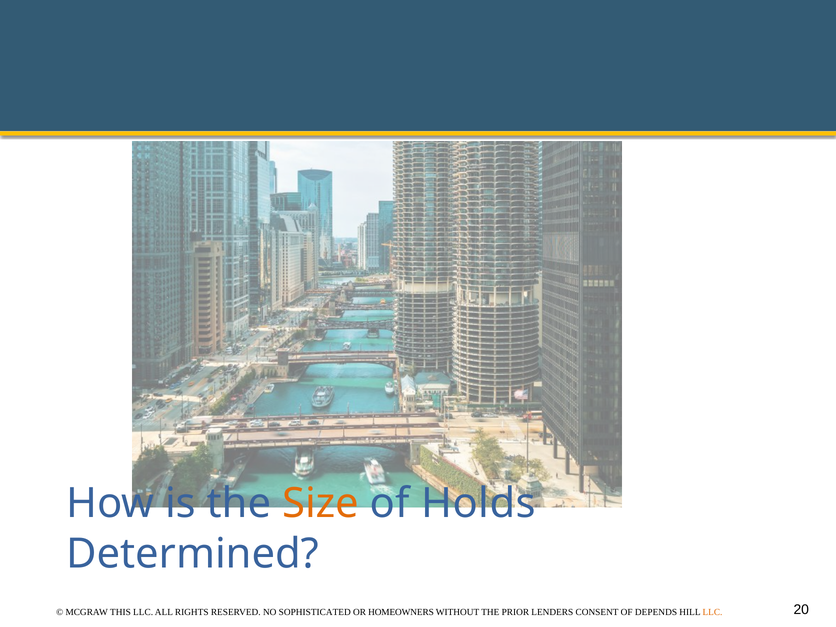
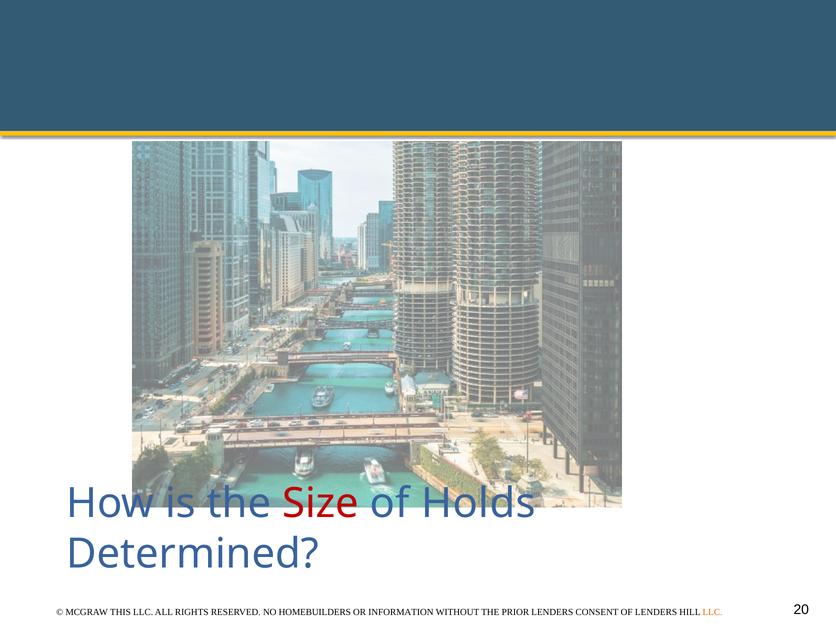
Size colour: orange -> red (321, 504)
SOPHISTICATED: SOPHISTICATED -> HOMEBUILDERS (315, 612)
HOMEOWNERS: HOMEOWNERS -> INFORMATION (401, 612)
OF DEPENDS: DEPENDS -> LENDERS (656, 612)
